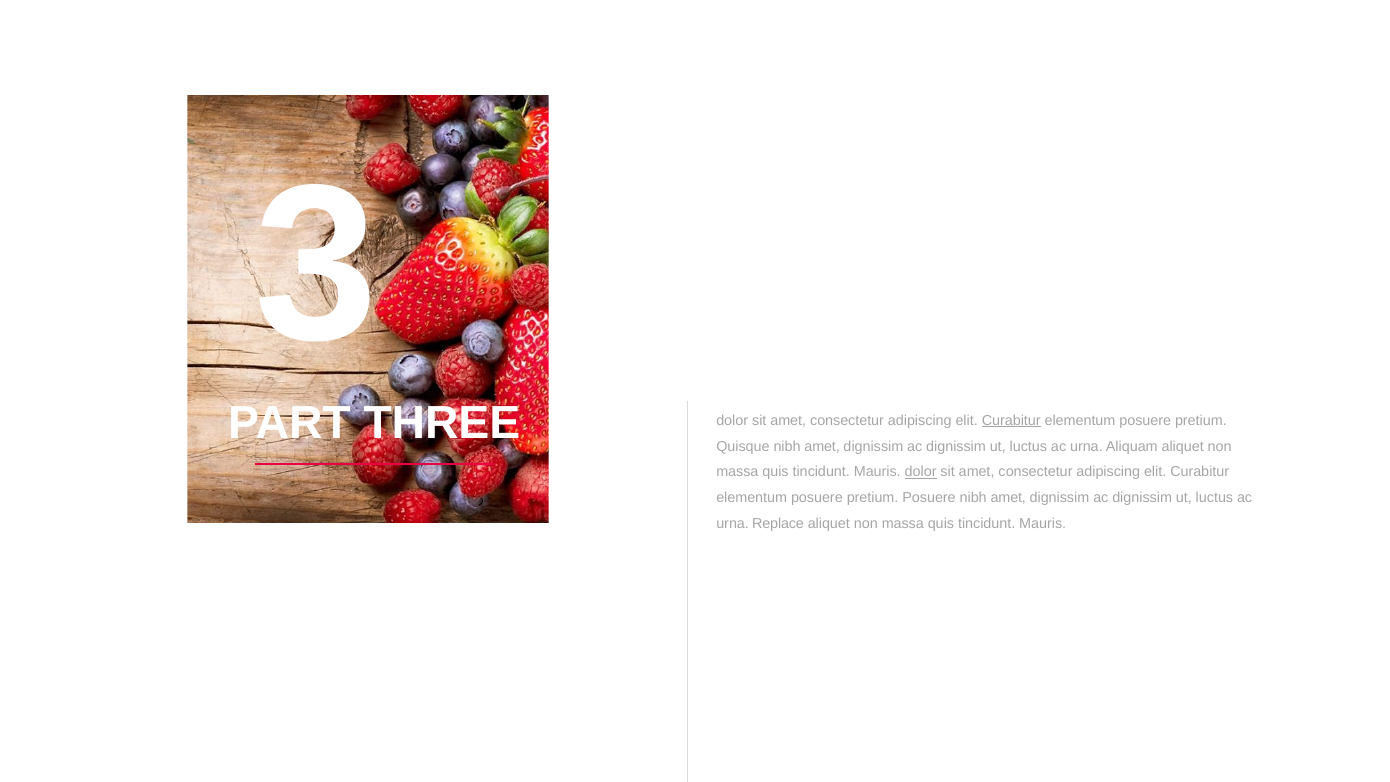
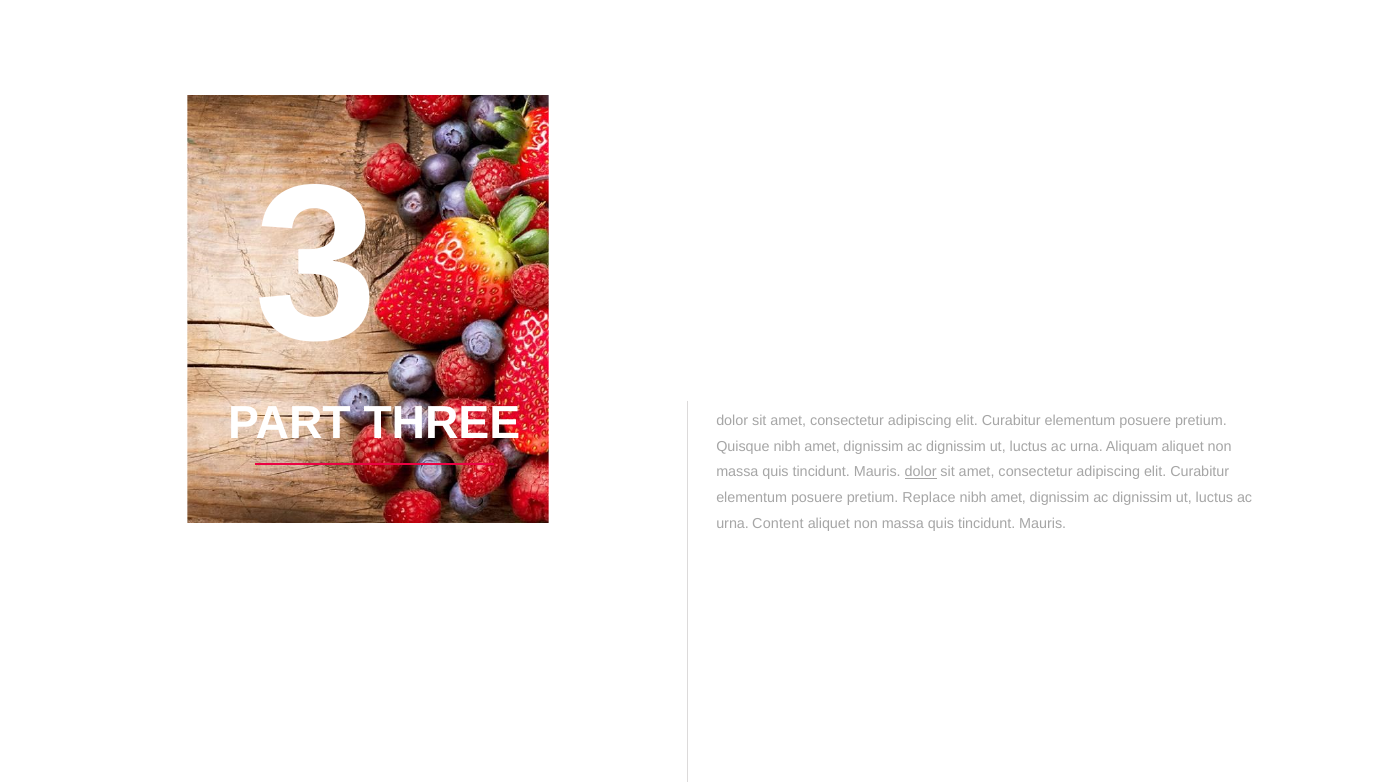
Curabitur underline: present -> none (1011, 420)
pretium Posuere: Posuere -> Replace (929, 498)
Replace: Replace -> Content (778, 524)
